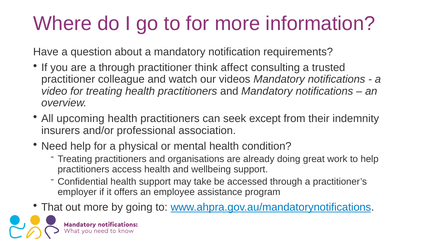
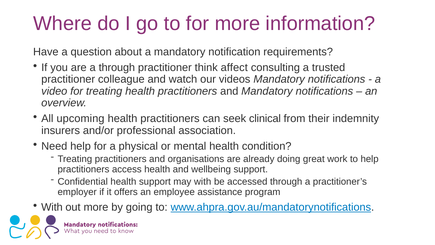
except: except -> clinical (265, 119)
may take: take -> with (203, 182)
That: That -> With (52, 207)
